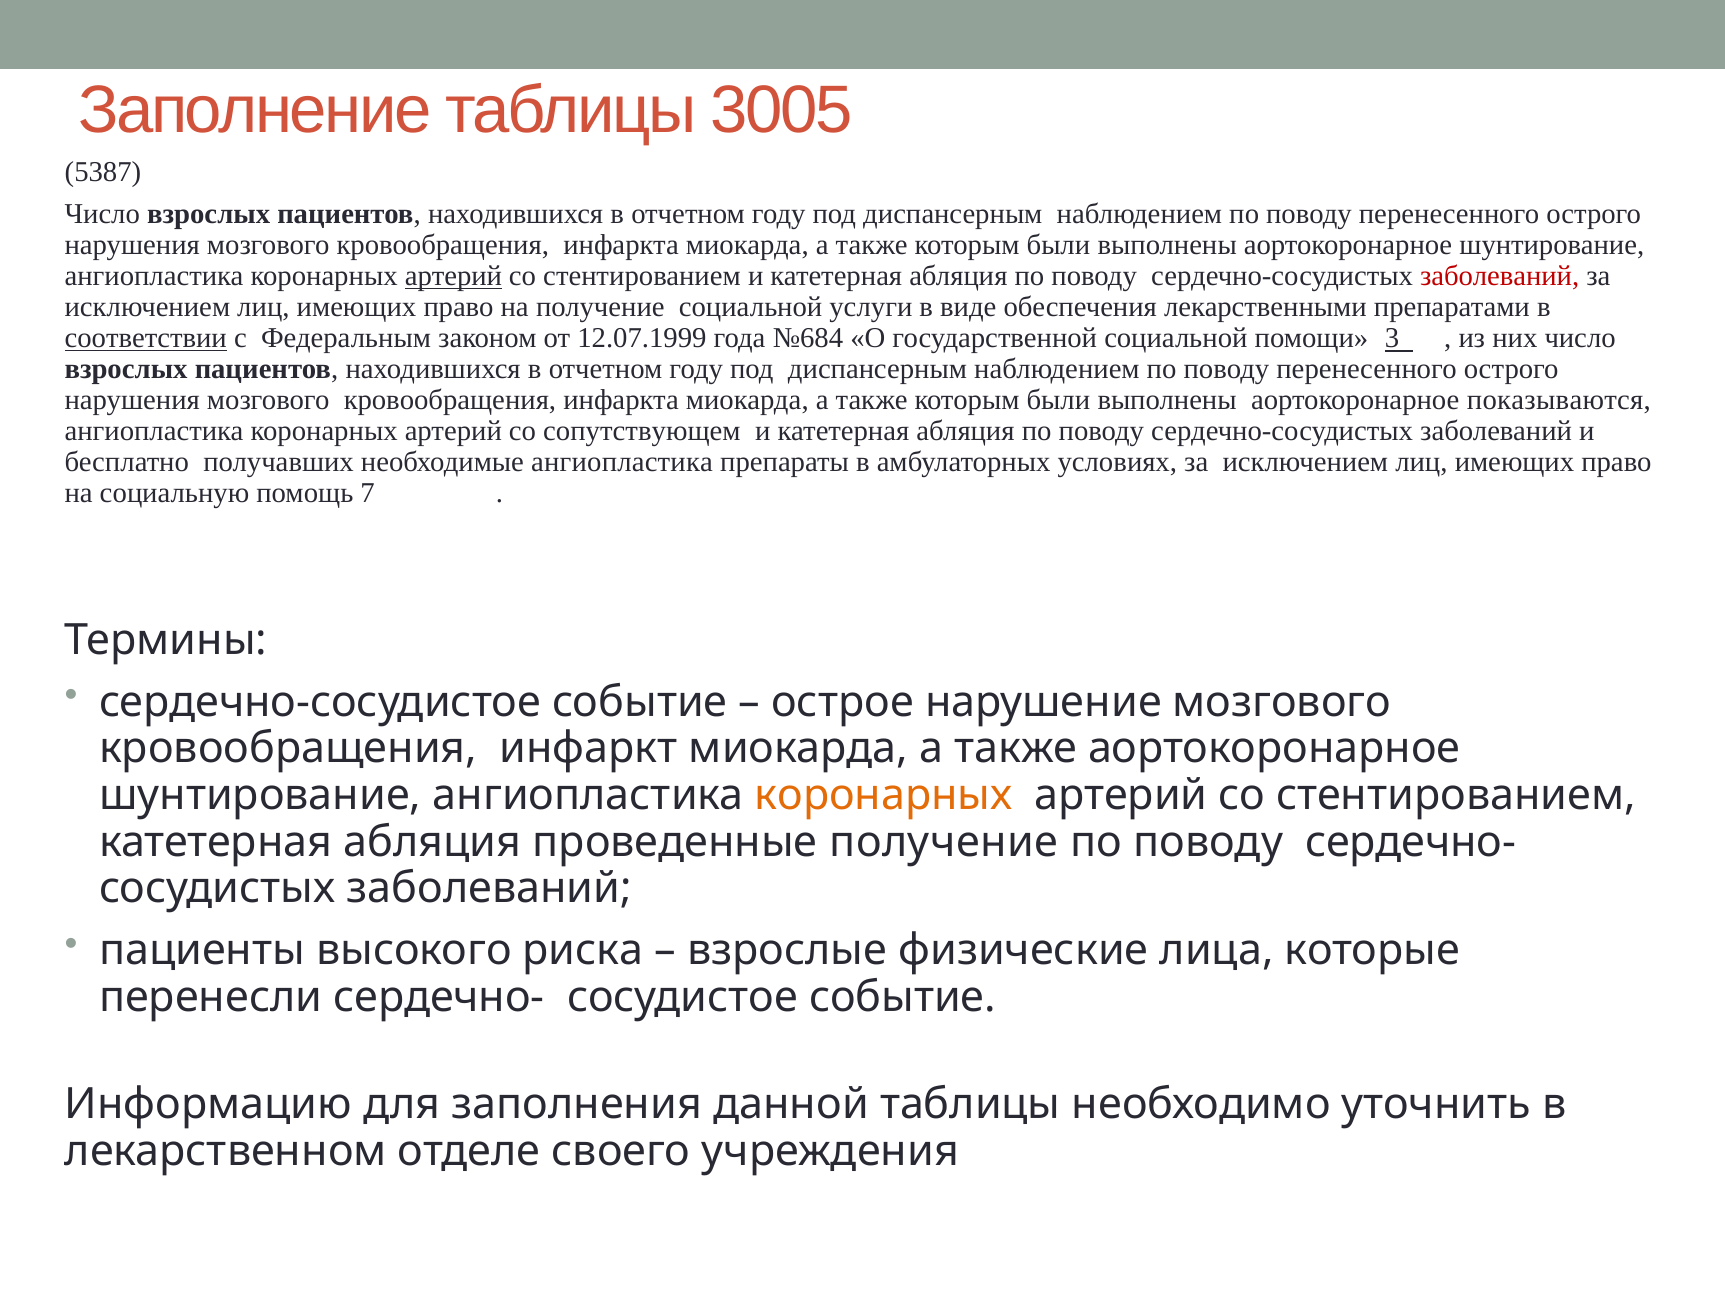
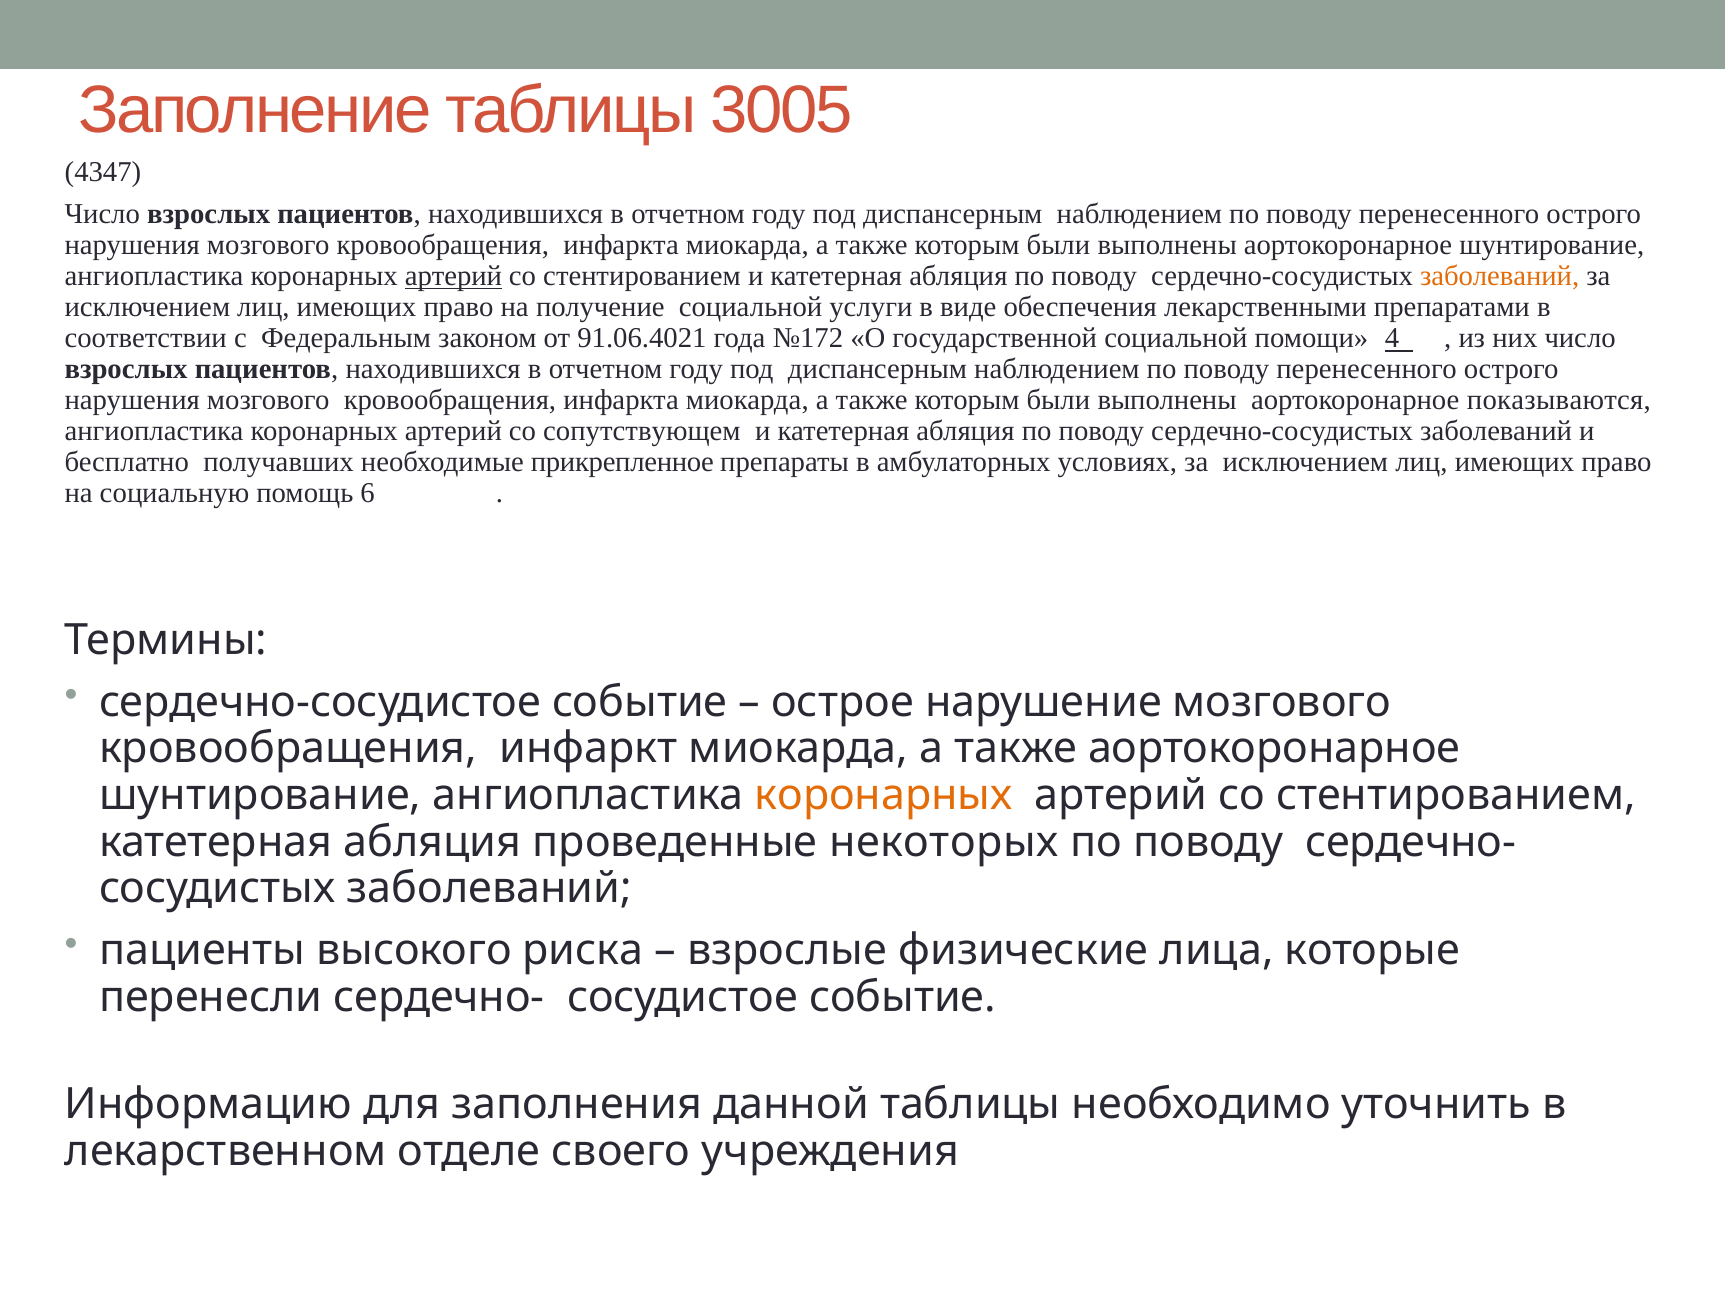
5387: 5387 -> 4347 (103, 172)
заболеваний colour: red -> orange (1500, 276)
соответствии underline: present -> none (146, 338)
12.07.1999: 12.07.1999 -> 91.06.4021 (642, 338)
№684: №684 -> №172 (808, 338)
3: 3 -> 4 (1392, 338)
необходимые ангиопластика: ангиопластика -> прикрепленное (622, 462)
7: 7 -> 6 (368, 493)
проведенные получение: получение -> некоторых (944, 842)
